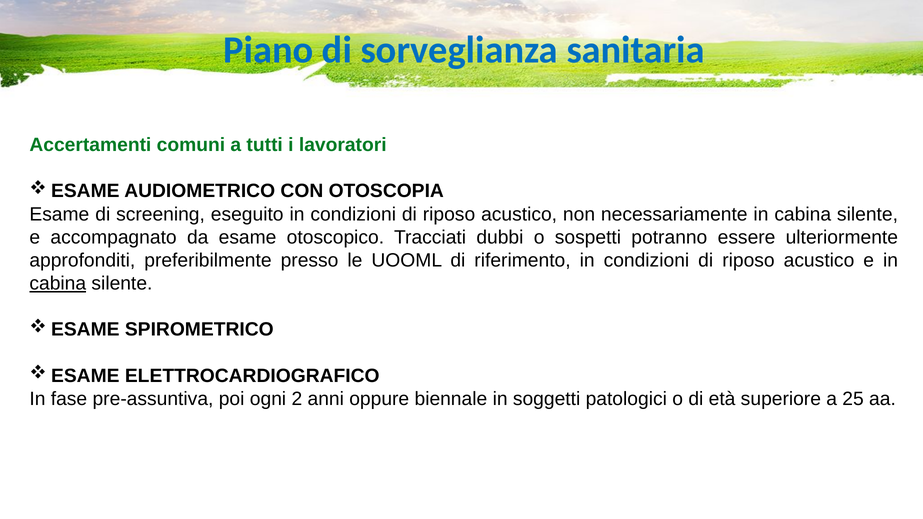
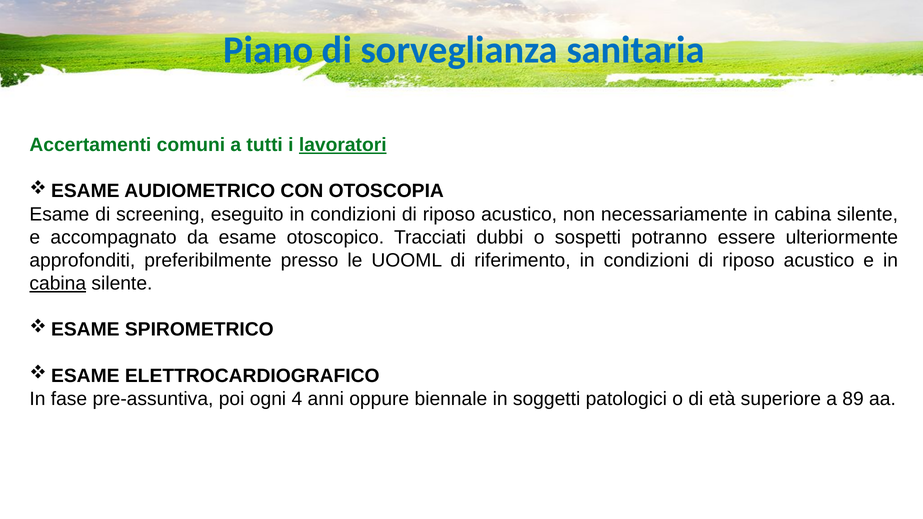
lavoratori underline: none -> present (343, 145)
2: 2 -> 4 (297, 399)
25: 25 -> 89 (853, 399)
